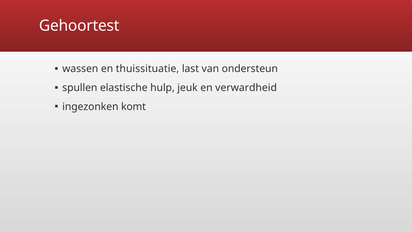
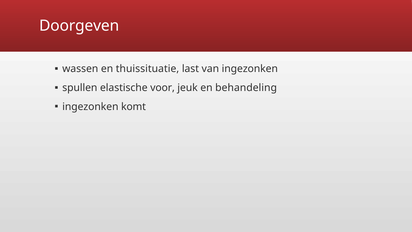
Gehoortest: Gehoortest -> Doorgeven (79, 26)
van ondersteun: ondersteun -> ingezonken (250, 69)
hulp: hulp -> voor (163, 88)
verwardheid: verwardheid -> behandeling (246, 88)
